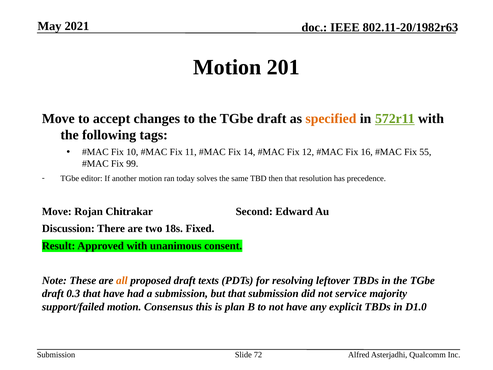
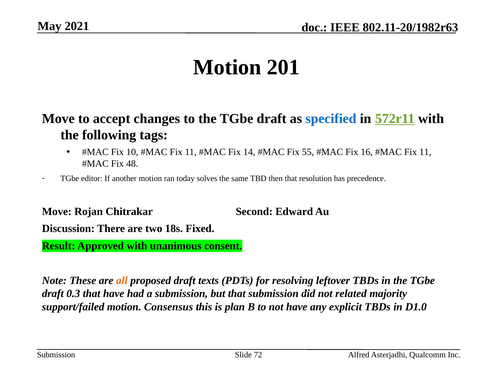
specified colour: orange -> blue (331, 118)
12: 12 -> 55 (308, 152)
55: 55 -> 11 (425, 152)
99: 99 -> 48 (132, 164)
service: service -> related (351, 293)
